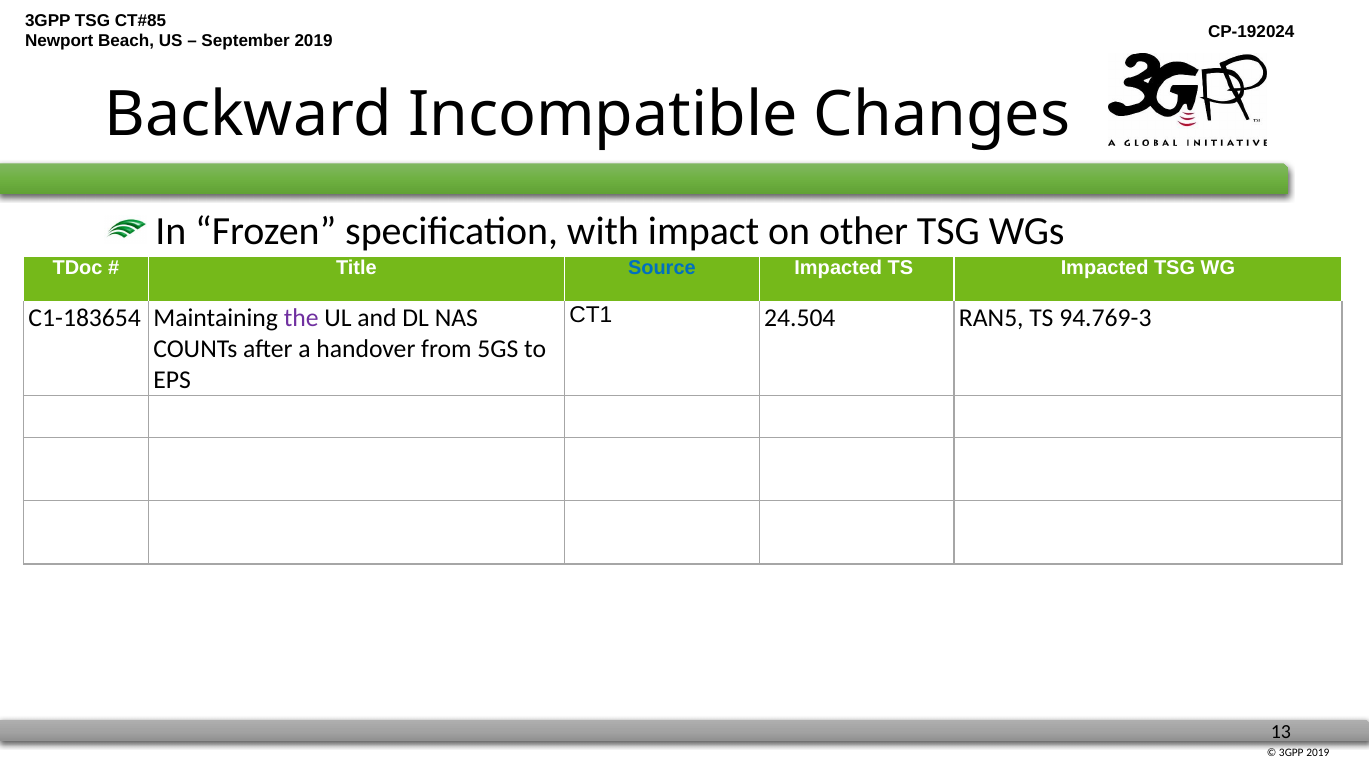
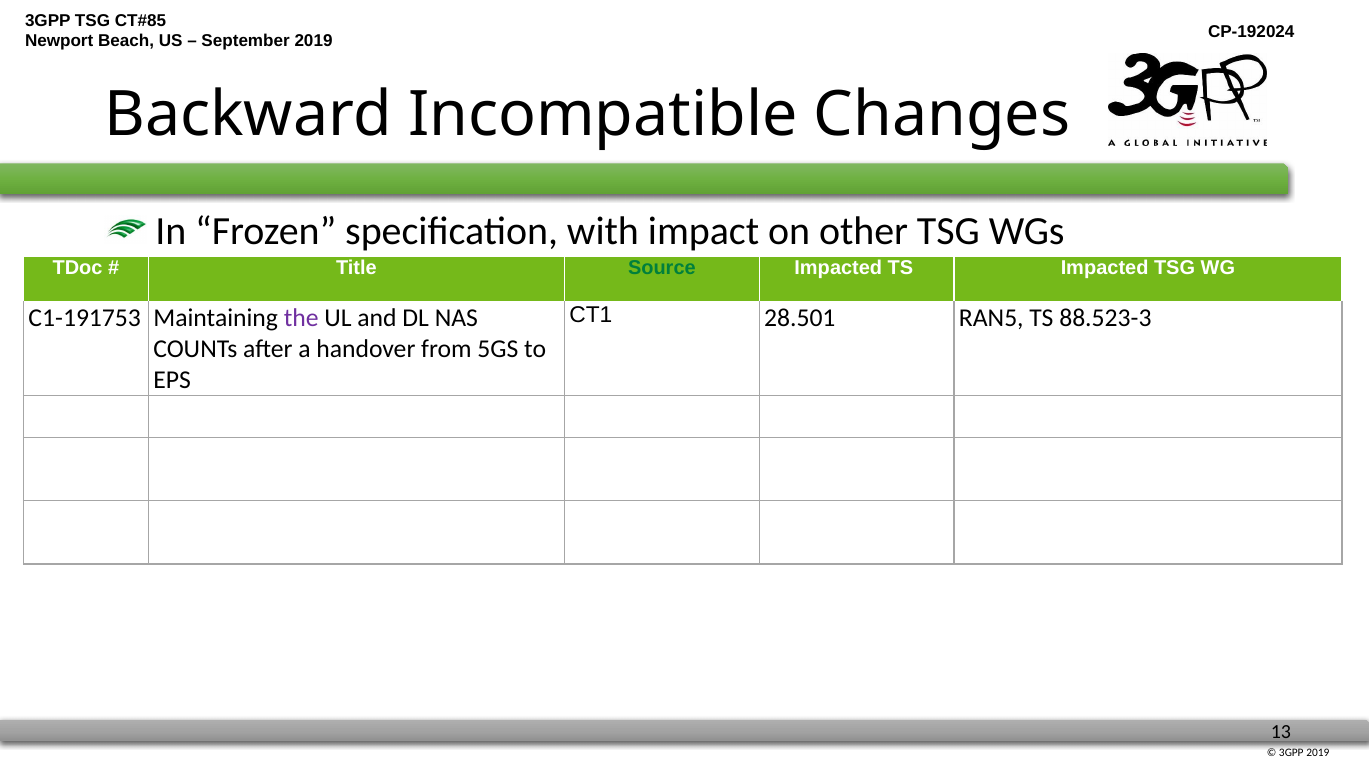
Source colour: blue -> green (662, 268)
24.504: 24.504 -> 28.501 (800, 318)
94.769-3: 94.769-3 -> 88.523-3 (1105, 318)
C1-183654: C1-183654 -> C1-191753 (85, 318)
